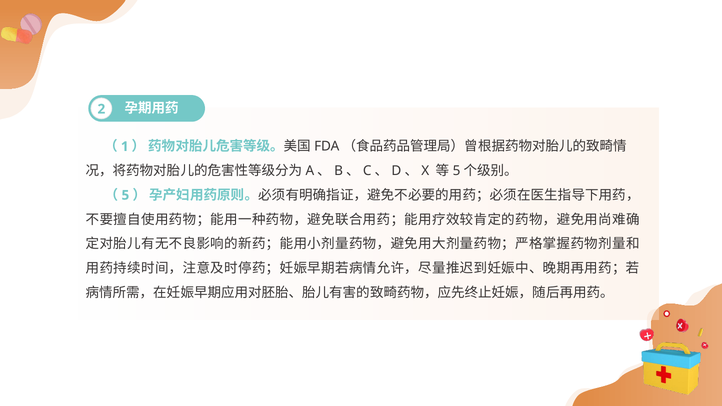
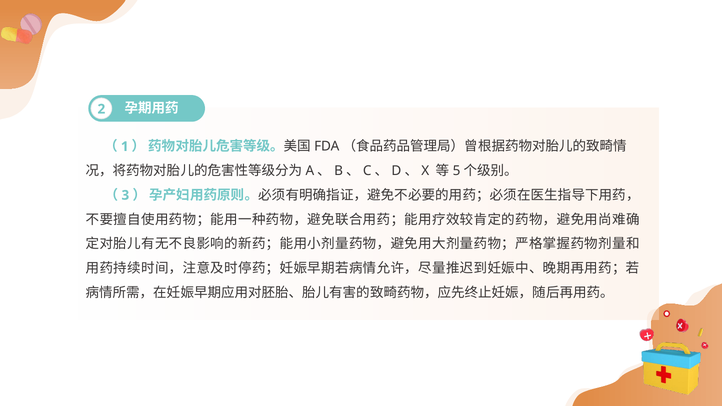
5: 5 -> 3 (125, 195)
